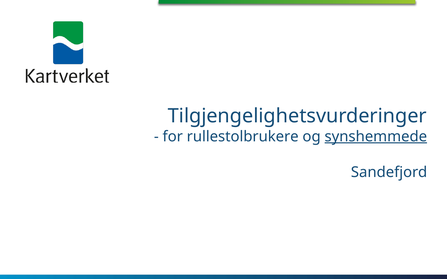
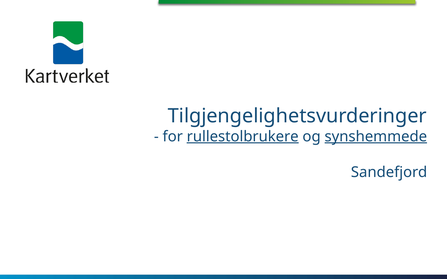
rullestolbrukere underline: none -> present (243, 137)
